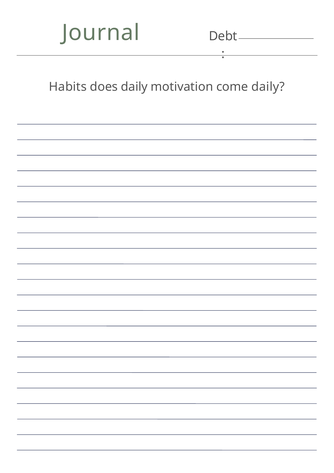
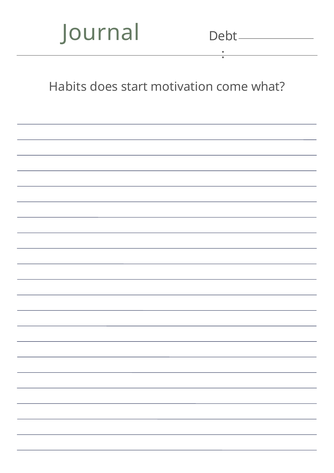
does daily: daily -> start (134, 87)
come daily: daily -> what (268, 87)
